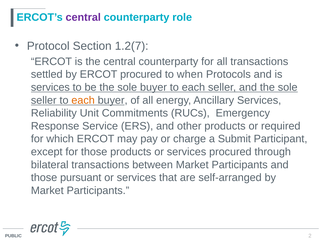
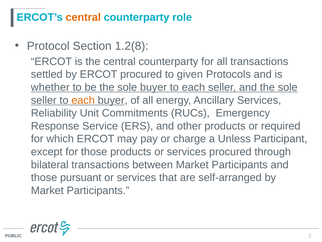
central colour: purple -> orange (83, 17)
1.2(7: 1.2(7 -> 1.2(8 (132, 46)
when: when -> given (190, 74)
services: services -> whether (50, 87)
Submit: Submit -> Unless (234, 139)
